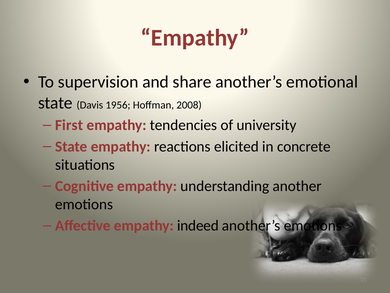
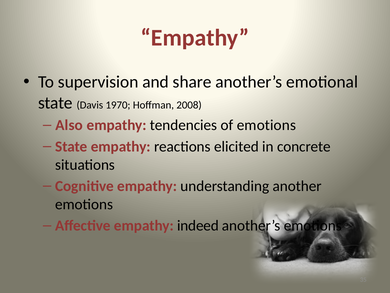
1956: 1956 -> 1970 (118, 105)
First: First -> Also (69, 125)
of university: university -> emotions (266, 125)
